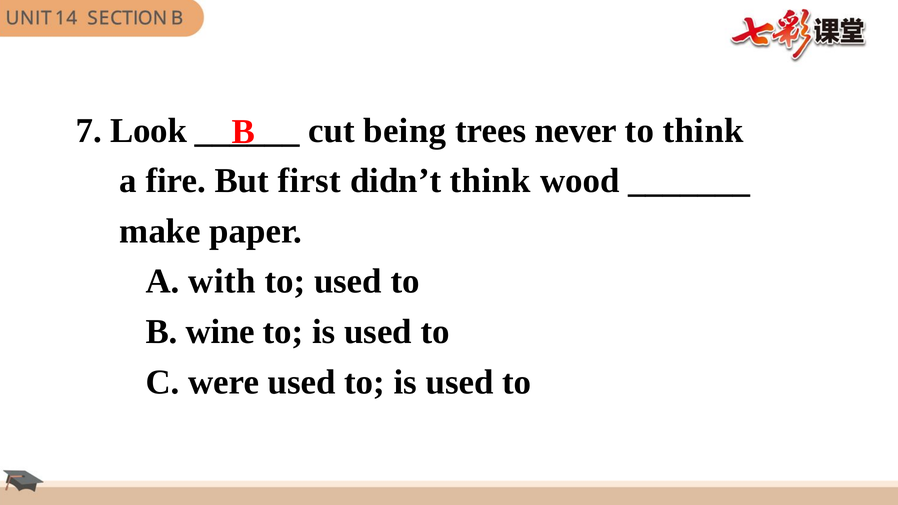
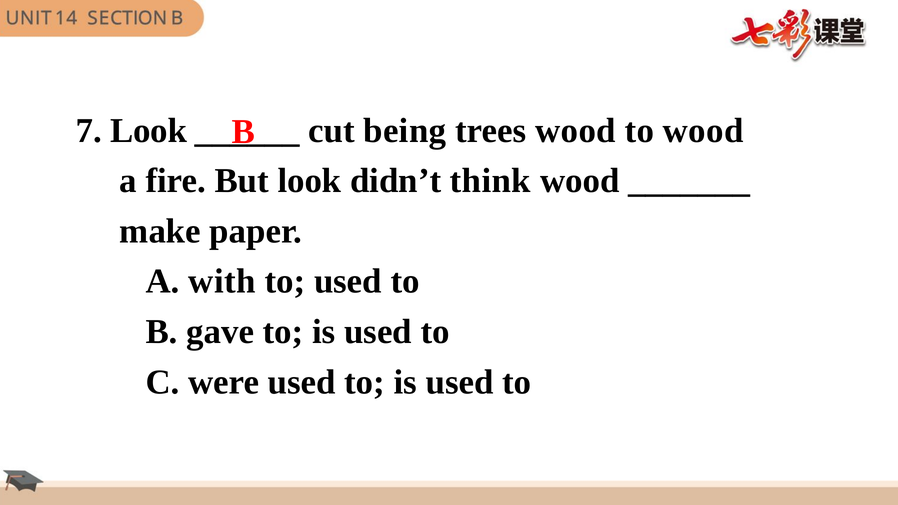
trees never: never -> wood (575, 131)
to think: think -> wood (703, 131)
But first: first -> look (309, 181)
wine: wine -> gave (220, 332)
